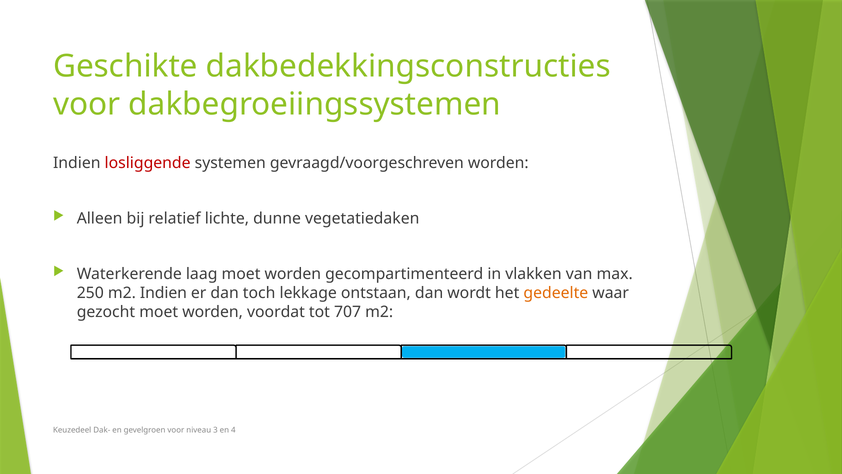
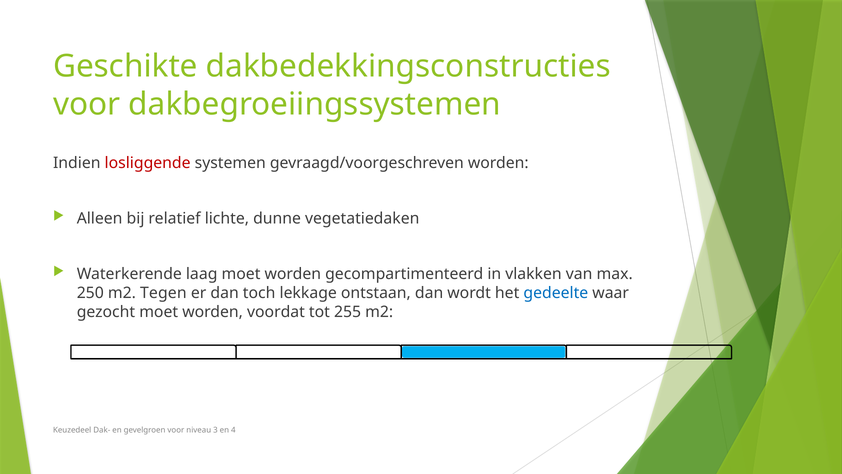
m2 Indien: Indien -> Tegen (163, 293)
gedeelte colour: orange -> blue (556, 293)
707: 707 -> 255 (348, 312)
